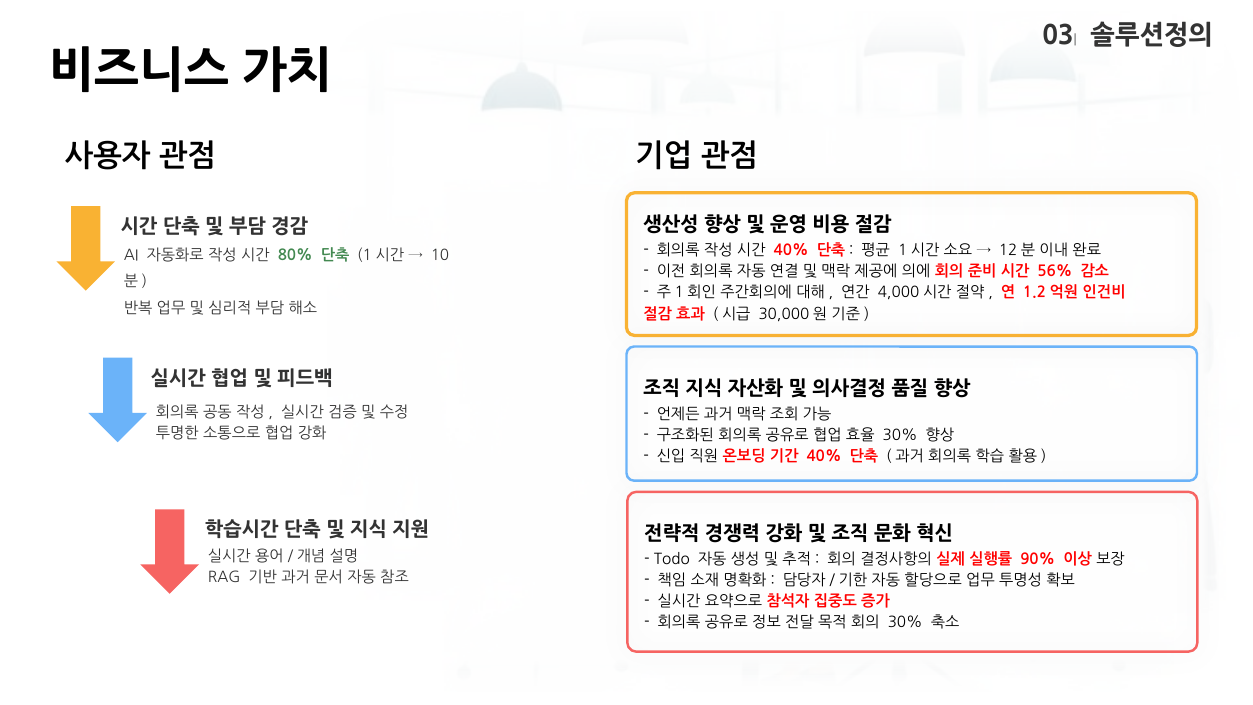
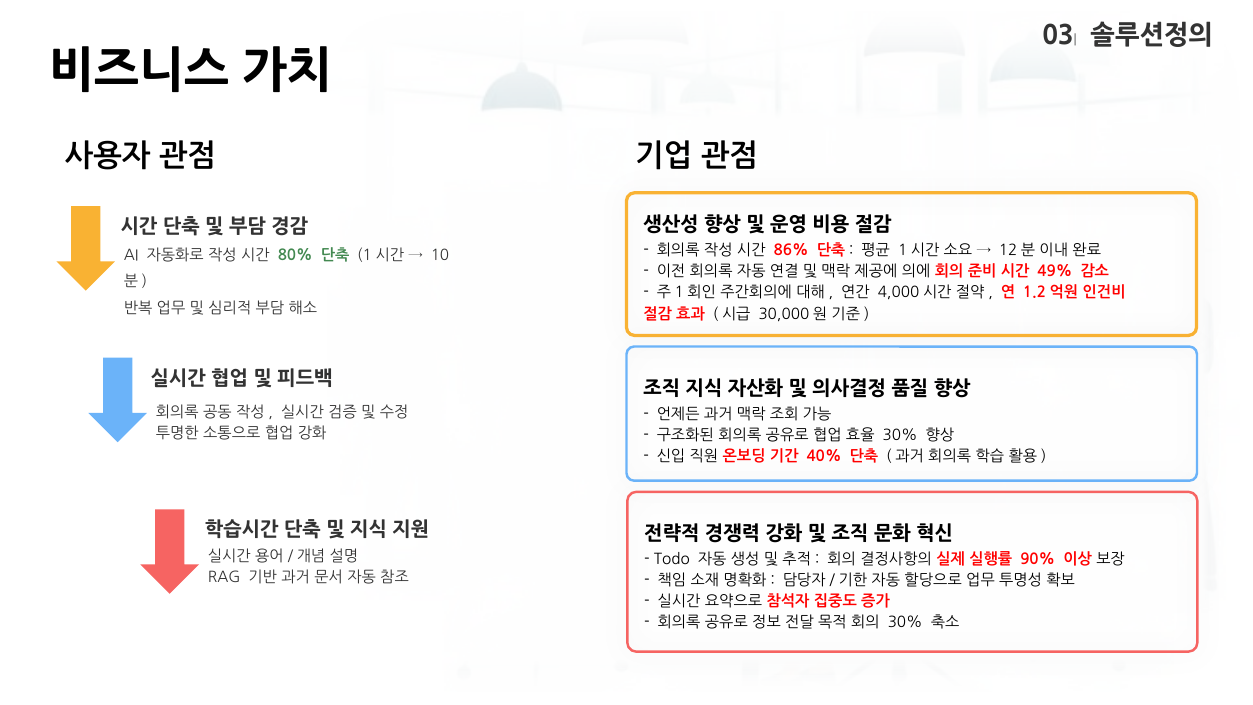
40%: 40% -> 86% (791, 250)
56%: 56% -> 49% (1055, 272)
